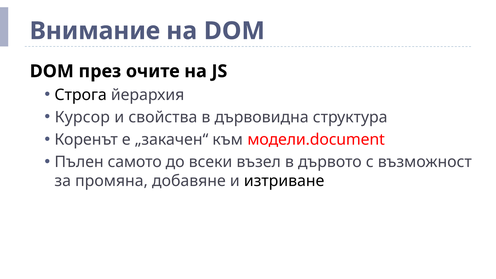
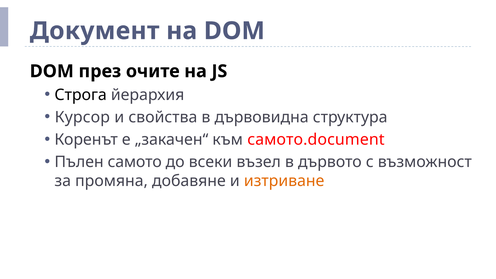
Внимание: Внимание -> Документ (95, 31)
модели.document: модели.document -> самото.document (316, 140)
изтриване colour: black -> orange (284, 181)
